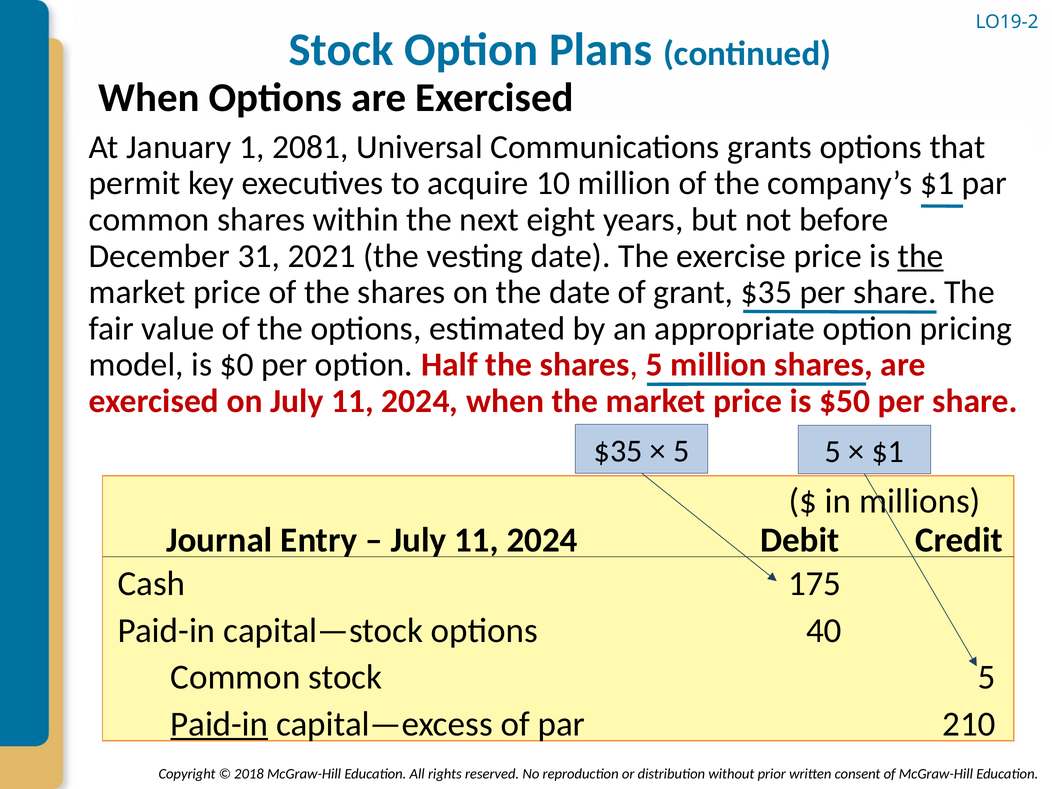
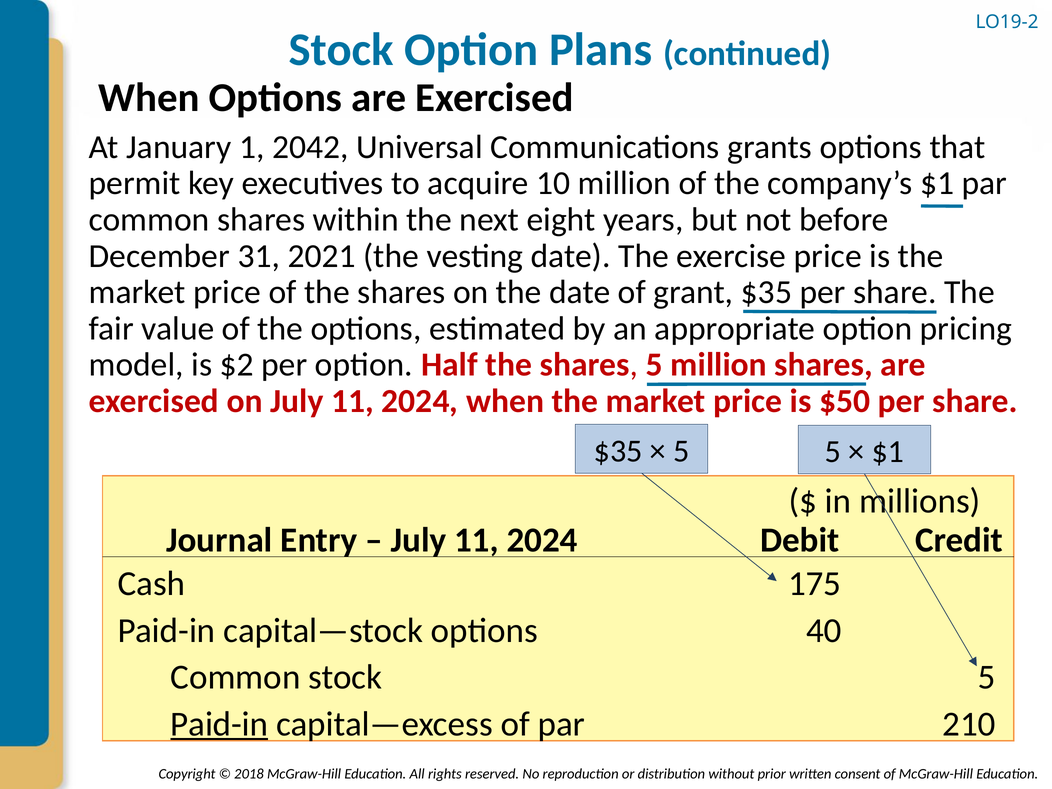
2081: 2081 -> 2042 (310, 147)
the underline: present -> none (921, 256)
$0: $0 -> $2 (237, 365)
